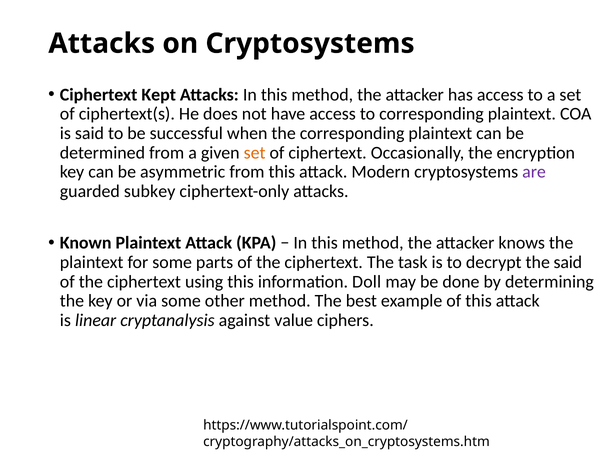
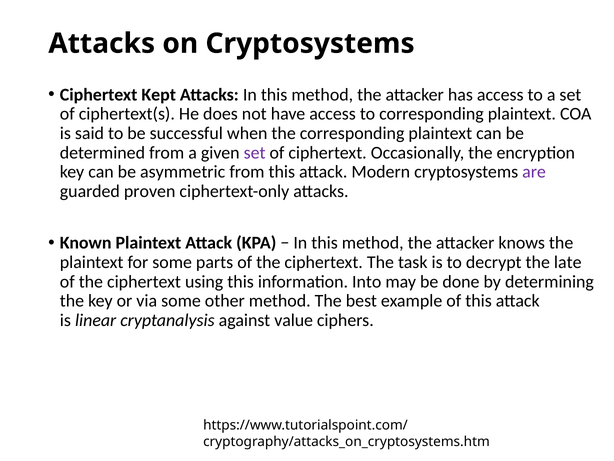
set colour: orange -> purple (255, 153)
subkey: subkey -> proven (150, 191)
the said: said -> late (568, 262)
Doll: Doll -> Into (367, 281)
